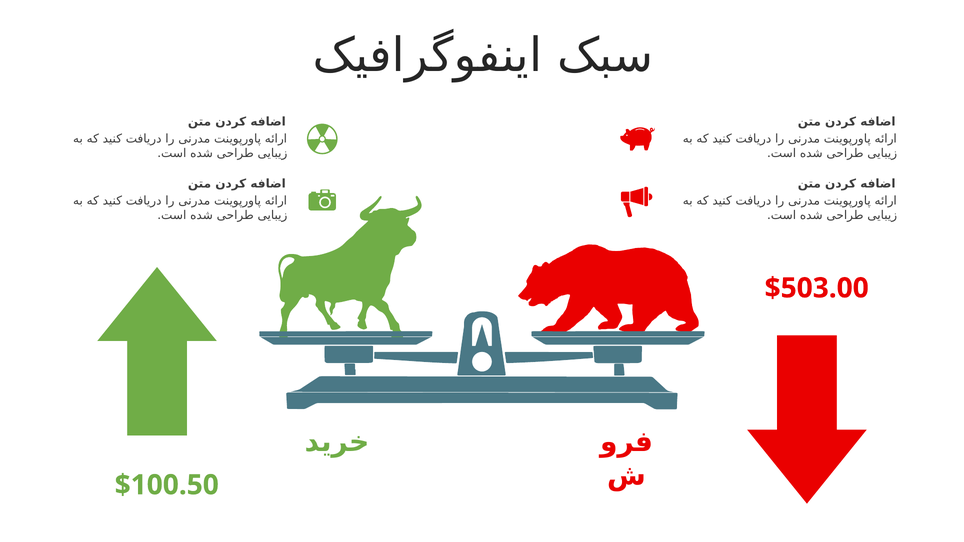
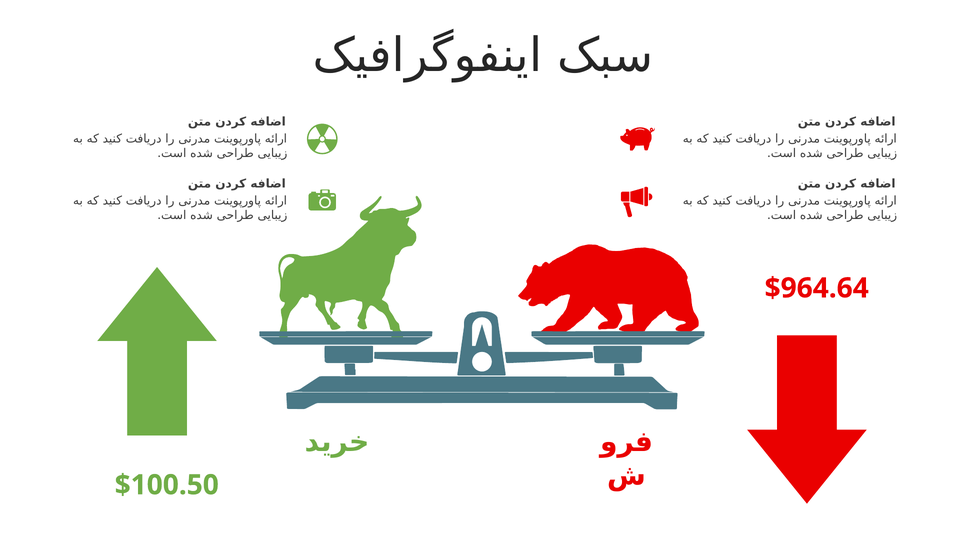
$503.00: $503.00 -> $964.64 (817, 288)
